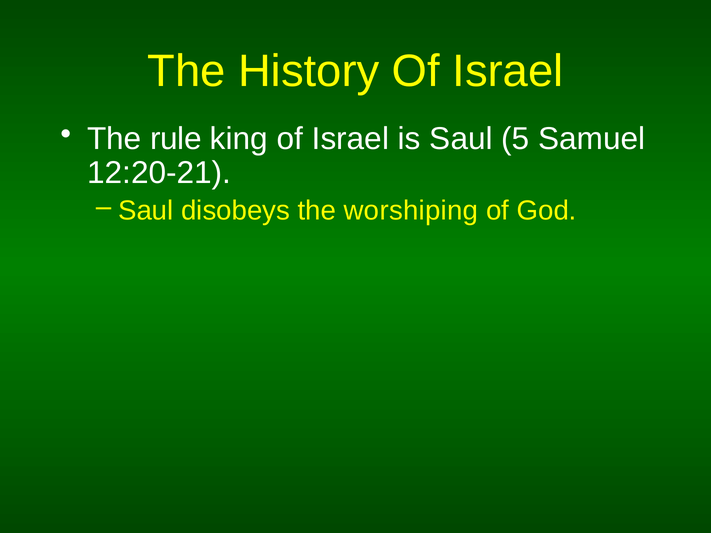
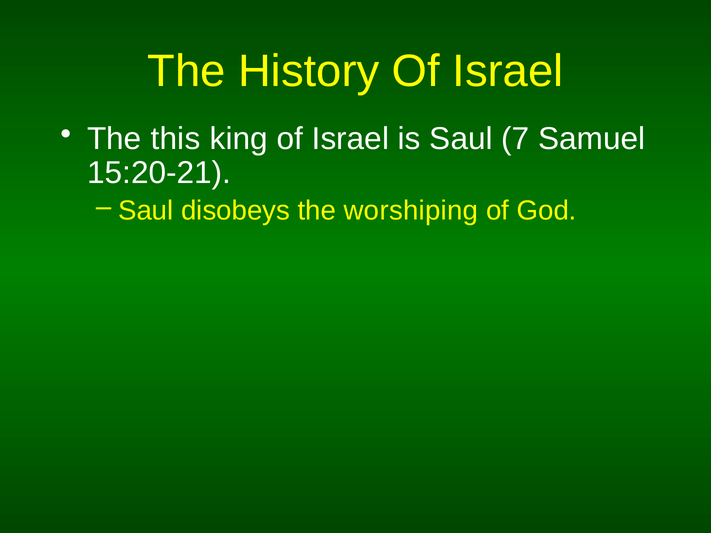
rule: rule -> this (176, 139)
5: 5 -> 7 (516, 139)
12:20-21: 12:20-21 -> 15:20-21 (159, 173)
